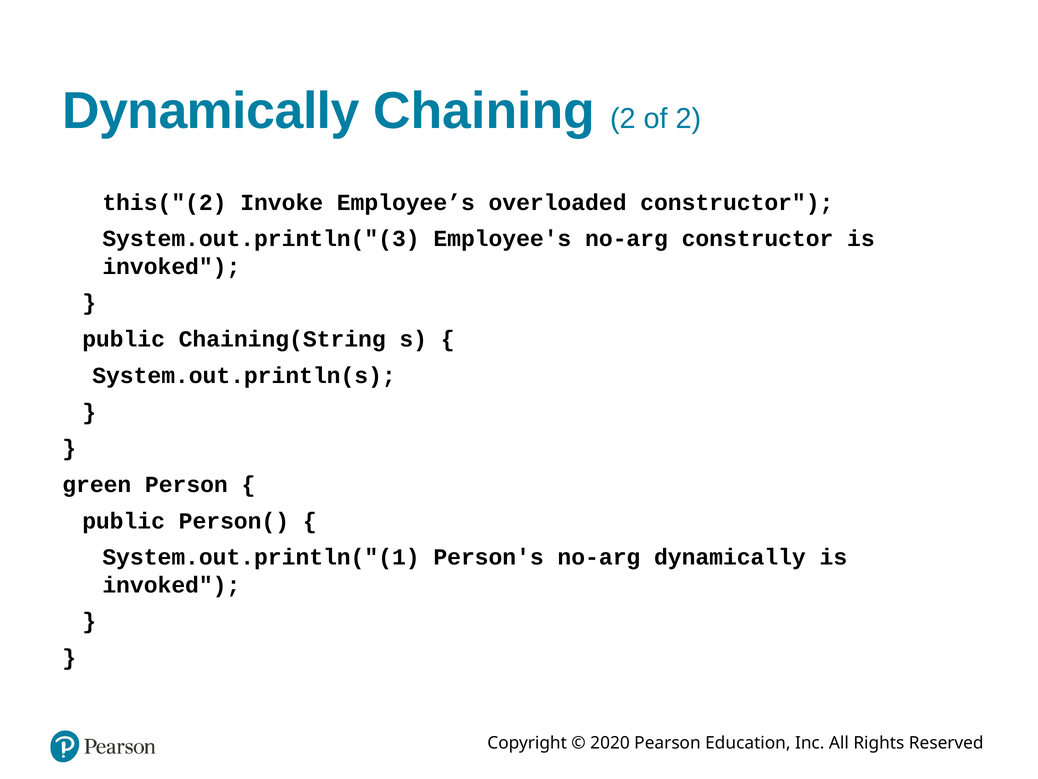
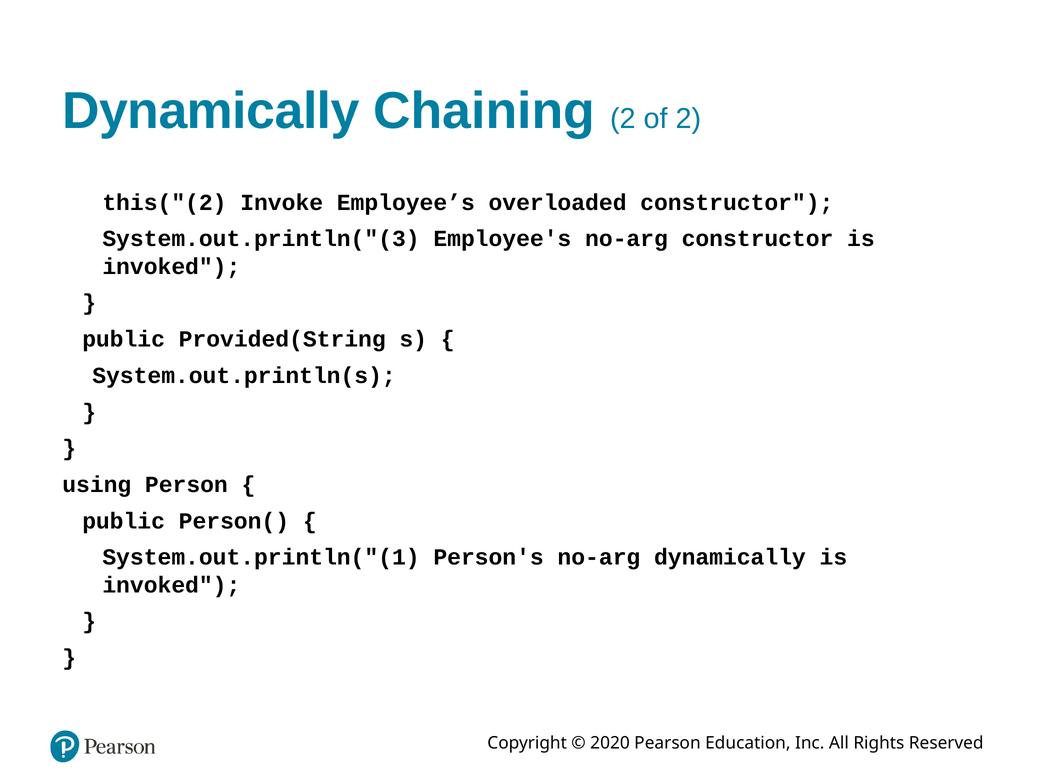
Chaining(String: Chaining(String -> Provided(String (282, 339)
green: green -> using (97, 484)
